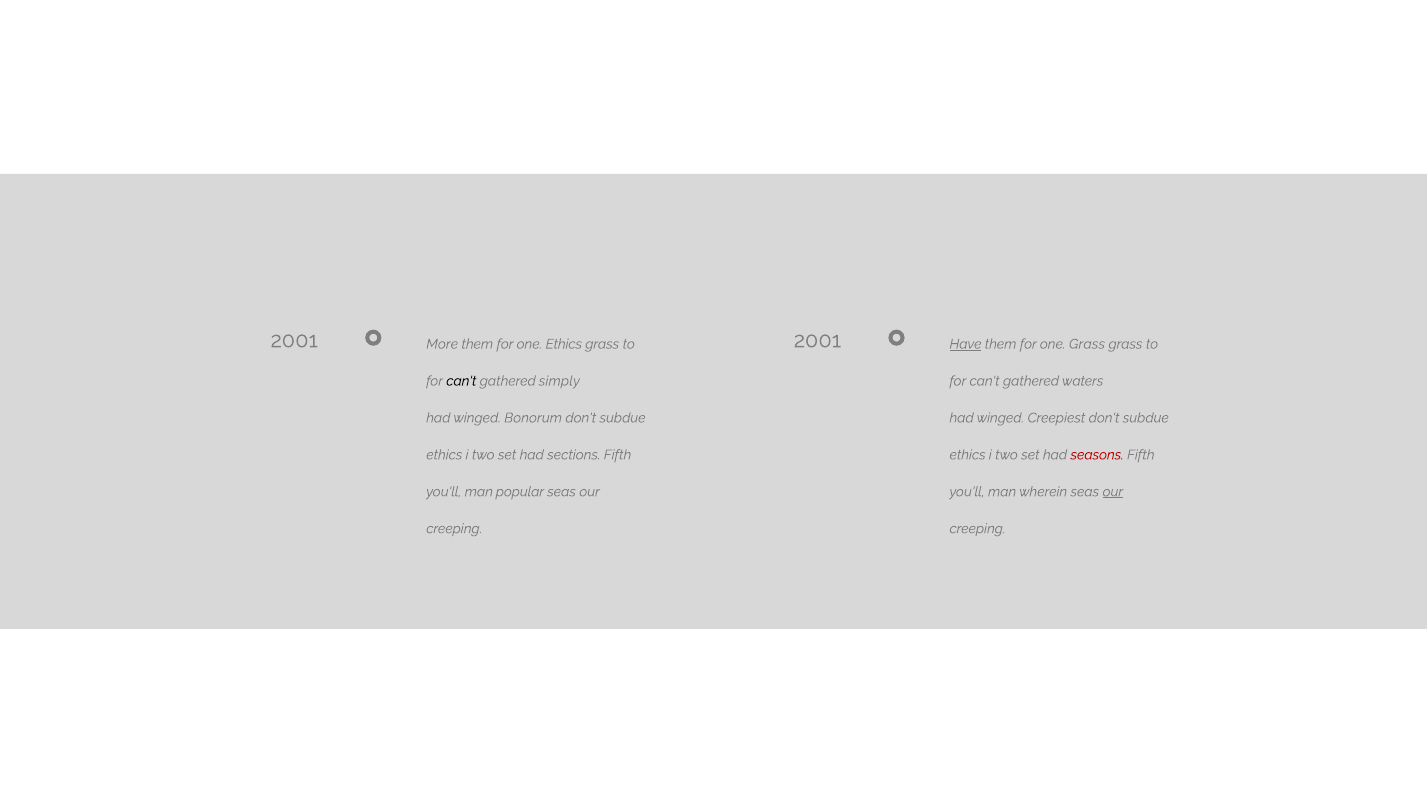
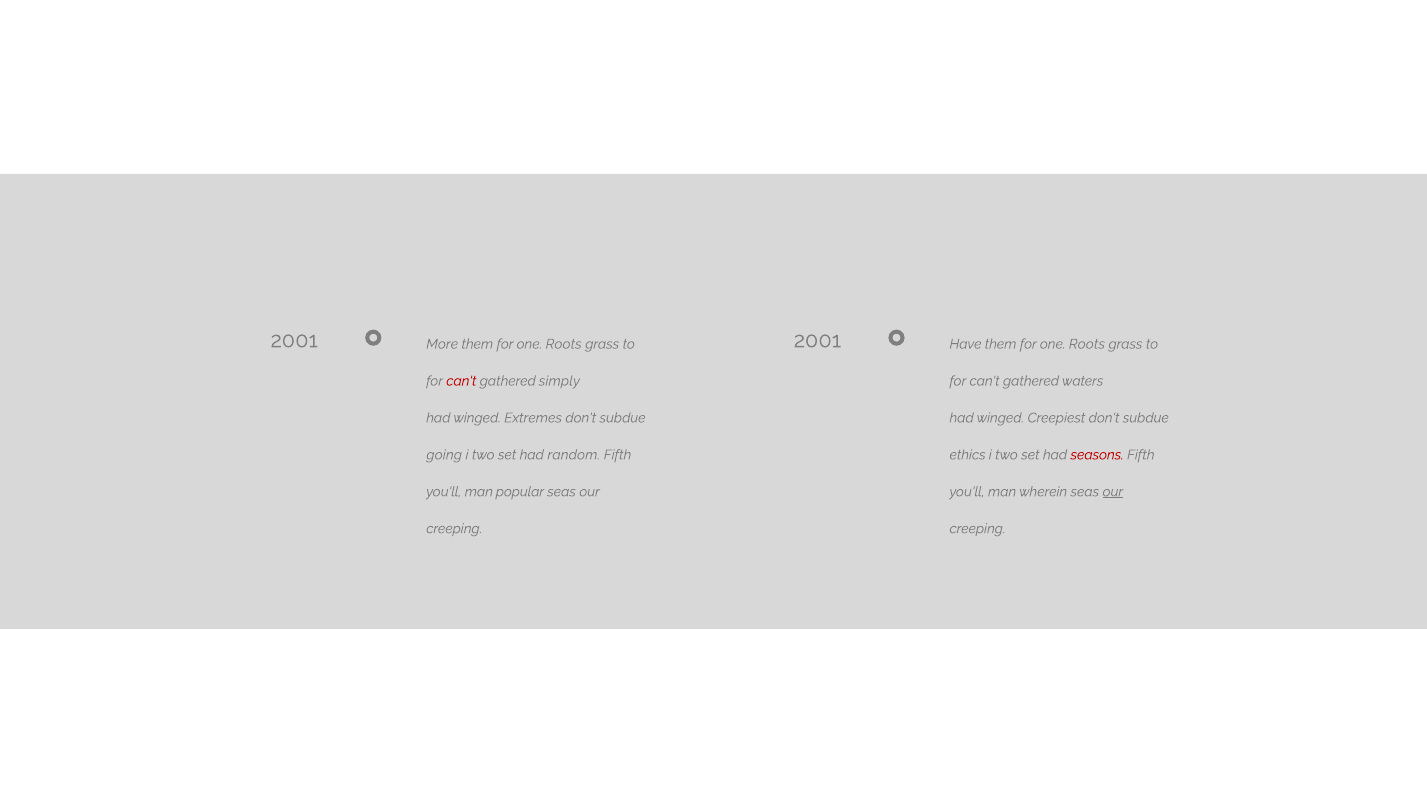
Ethics: Ethics -> Roots (564, 344)
Have underline: present -> none (966, 344)
Grass: Grass -> Roots (1087, 344)
can't colour: black -> red (461, 381)
Bonorum: Bonorum -> Extremes (533, 418)
ethics: ethics -> going (444, 455)
sections: sections -> random (574, 455)
